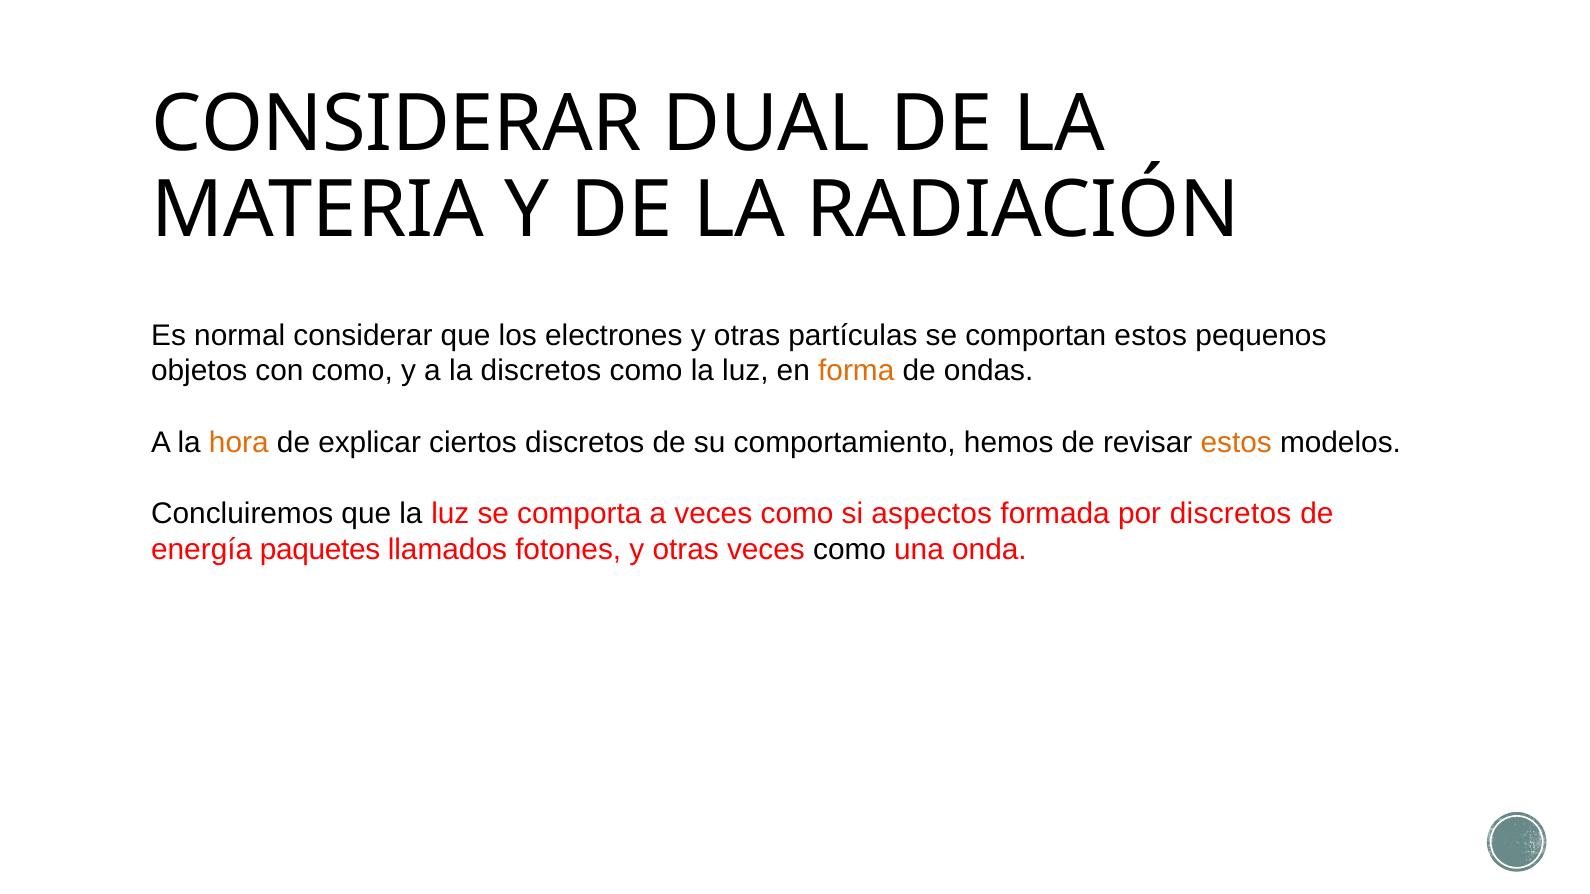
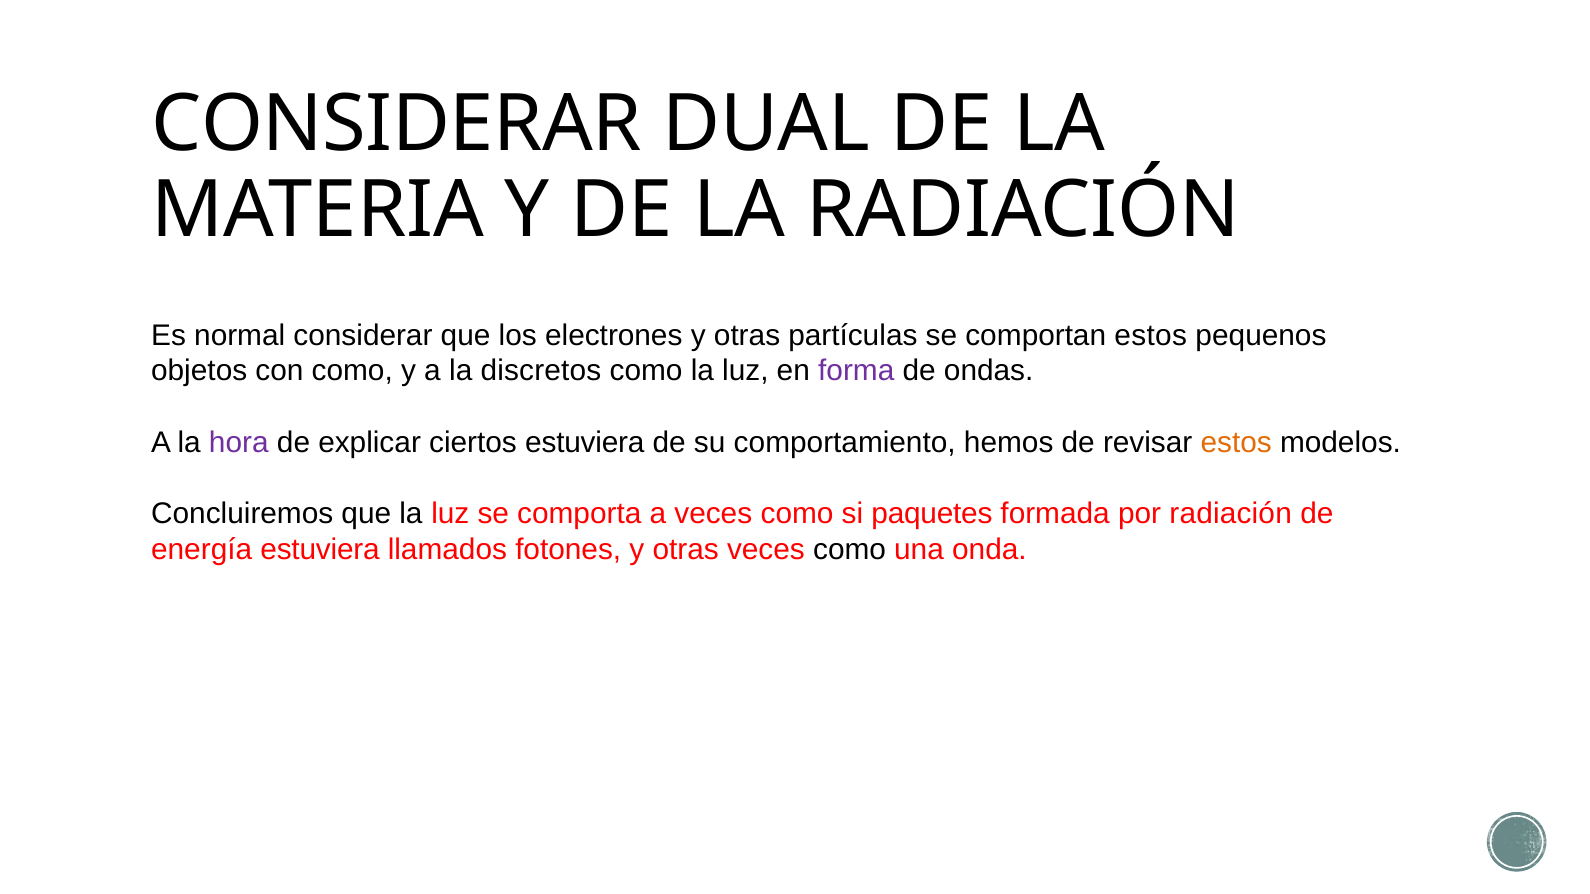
forma colour: orange -> purple (856, 371)
hora colour: orange -> purple (239, 443)
ciertos discretos: discretos -> estuviera (585, 443)
aspectos: aspectos -> paquetes (932, 514)
por discretos: discretos -> radiación (1231, 514)
energía paquetes: paquetes -> estuviera (320, 550)
